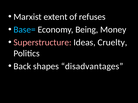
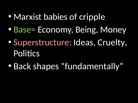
extent: extent -> babies (56, 17)
refuses: refuses -> cripple (92, 17)
Base= colour: light blue -> light green (25, 30)
disadvantages: disadvantages -> fundamentally (92, 67)
